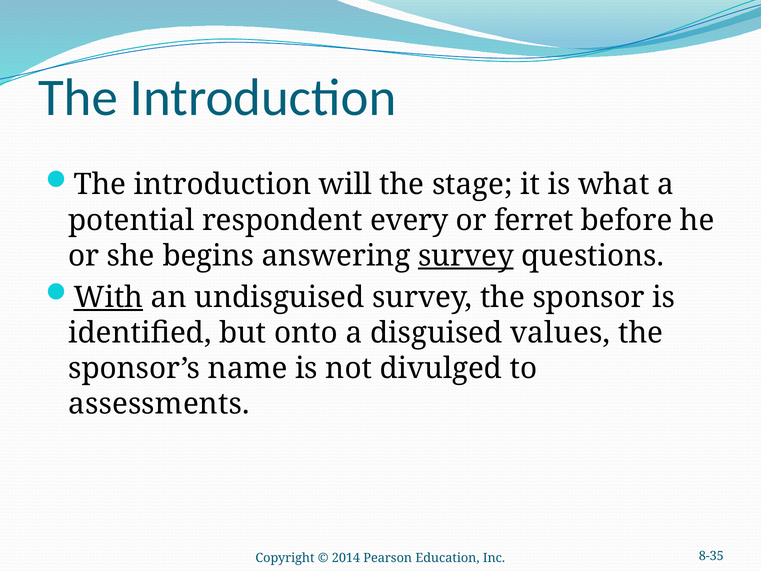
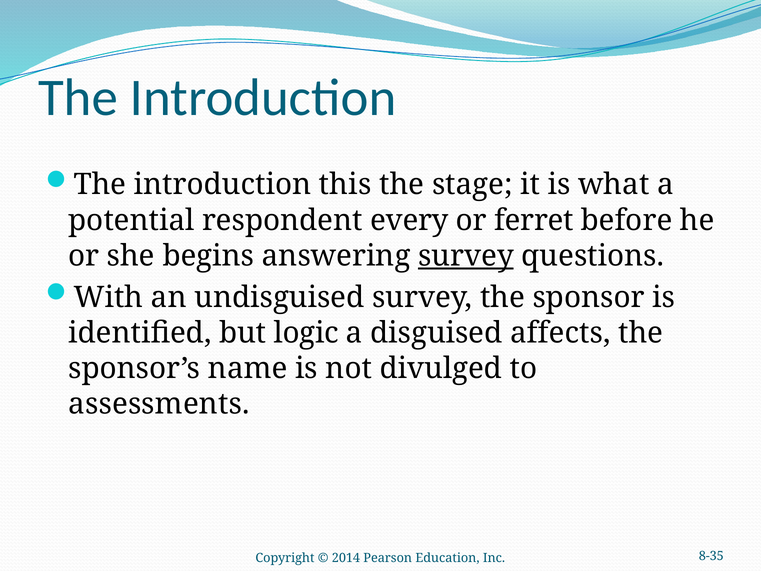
will: will -> this (345, 185)
With underline: present -> none (108, 297)
onto: onto -> logic (306, 333)
values: values -> affects (560, 333)
